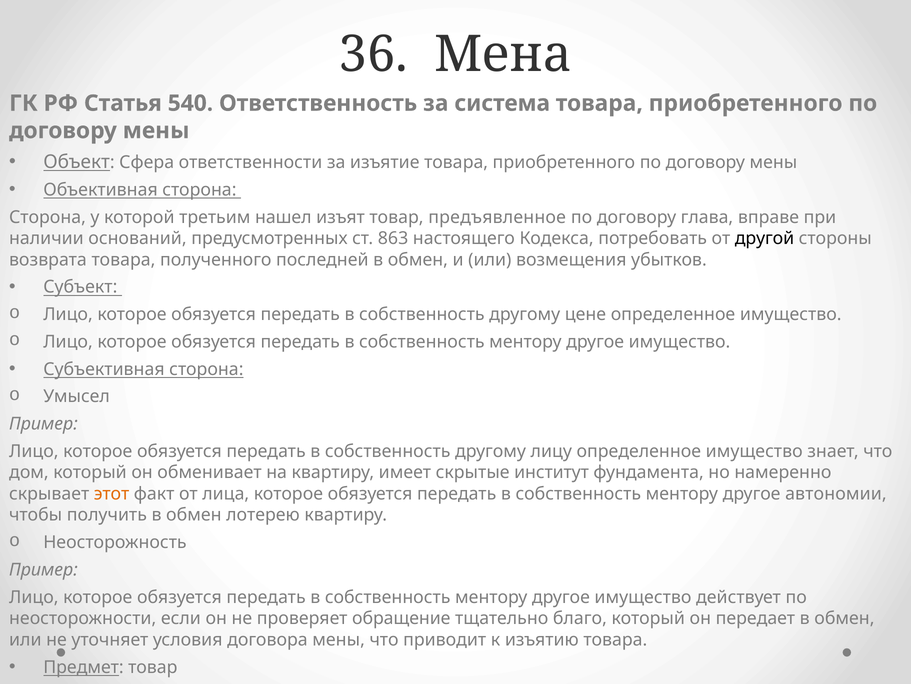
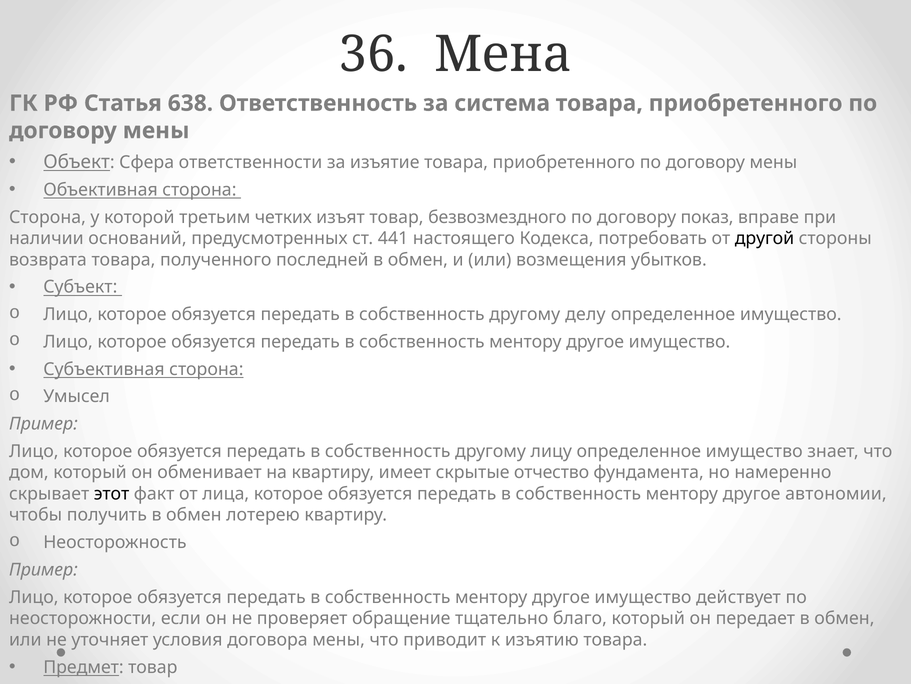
540: 540 -> 638 (190, 103)
нашел: нашел -> четких (283, 217)
предъявленное: предъявленное -> безвозмездного (497, 217)
глава: глава -> показ (707, 217)
863: 863 -> 441 (393, 238)
цене: цене -> делу (585, 314)
институт: институт -> отчество (552, 472)
этот colour: orange -> black (112, 493)
